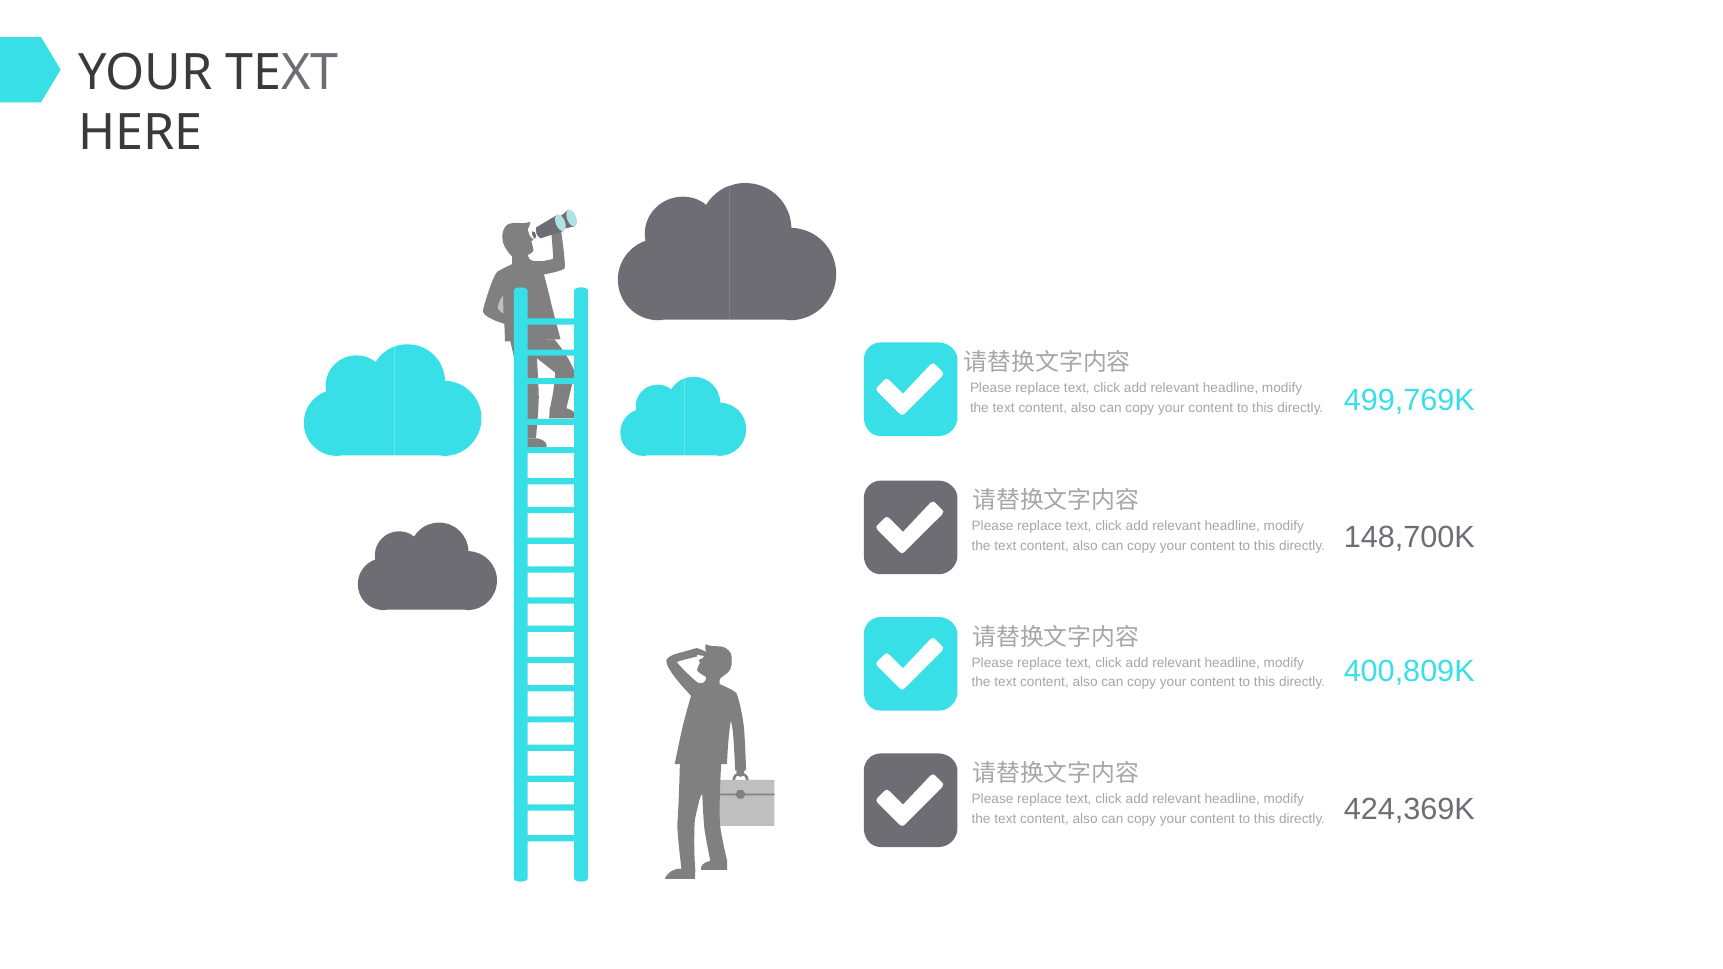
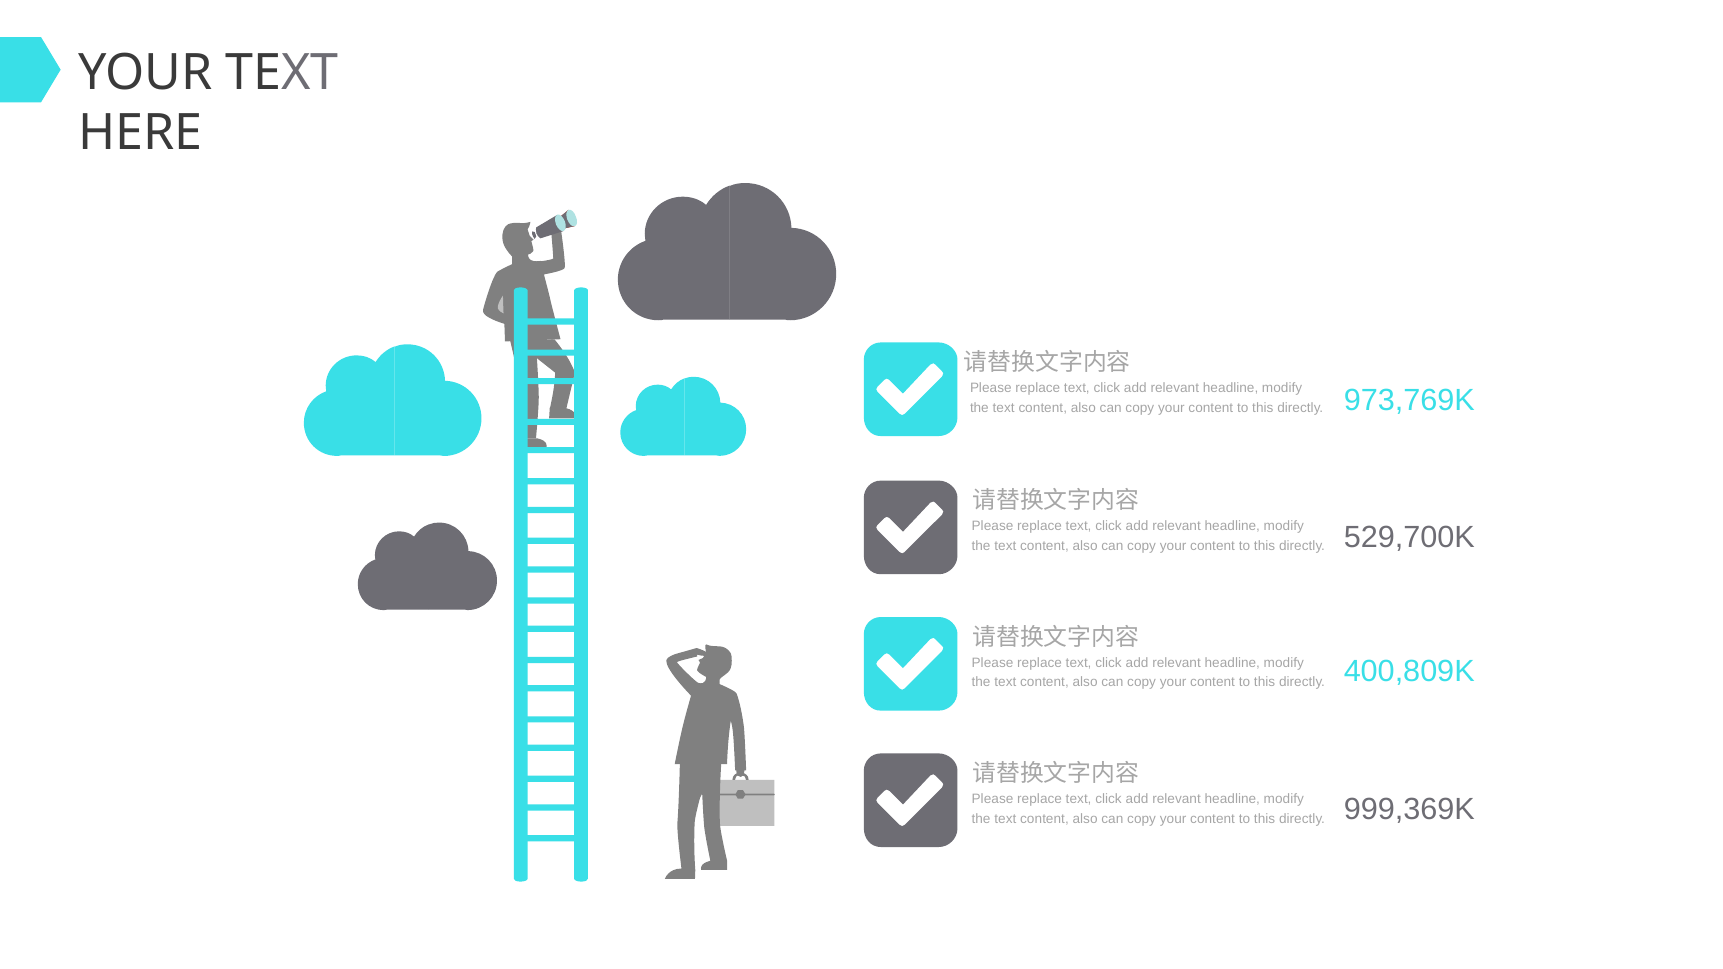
499,769K: 499,769K -> 973,769K (1409, 401)
148,700K: 148,700K -> 529,700K (1409, 537)
424,369K: 424,369K -> 999,369K (1409, 810)
